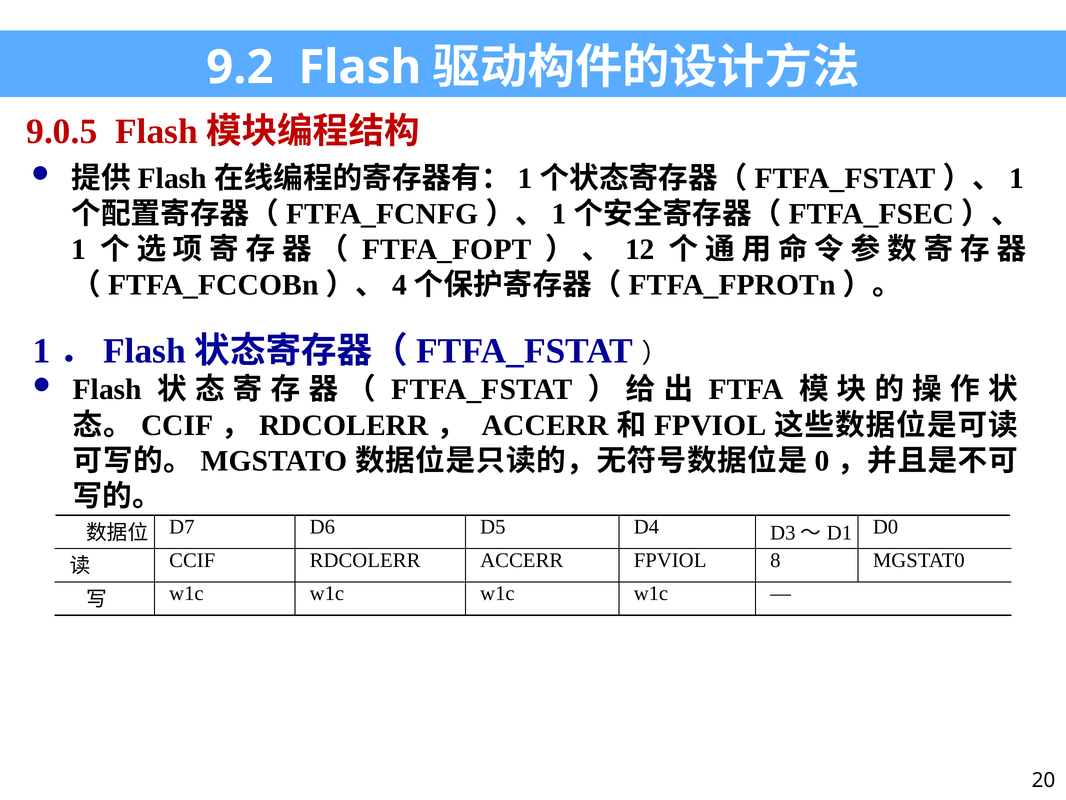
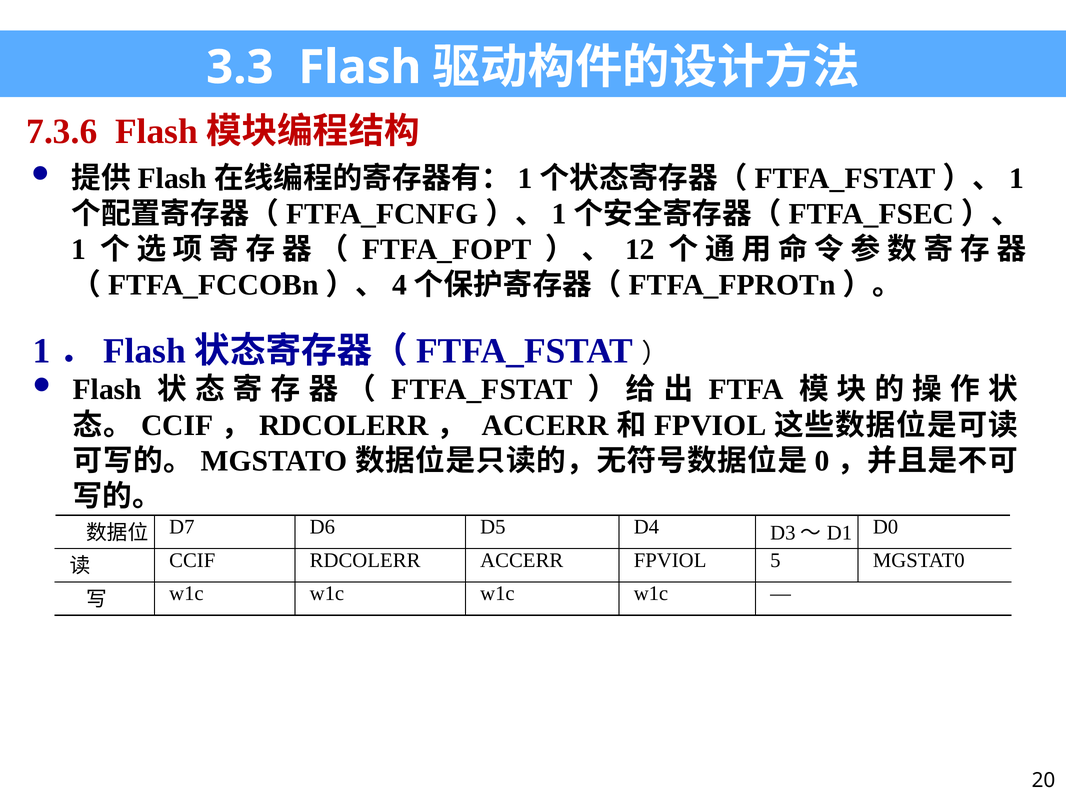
9.2: 9.2 -> 3.3 (240, 67)
9.0.5: 9.0.5 -> 7.3.6 (62, 132)
8: 8 -> 5 (775, 560)
